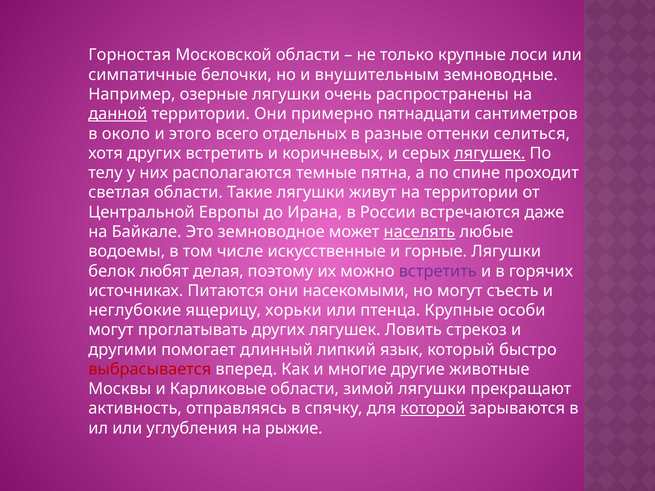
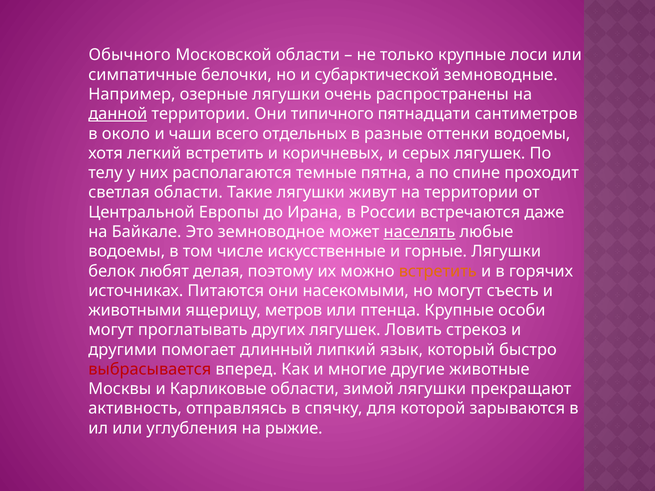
Горностая: Горностая -> Обычного (130, 55)
внушительным: внушительным -> субарктической (377, 75)
примерно: примерно -> типичного (332, 114)
этого: этого -> чаши (190, 134)
оттенки селиться: селиться -> водоемы (532, 134)
хотя других: других -> легкий (154, 153)
лягушек underline: present -> none (490, 153)
встретить colour: purple -> orange (438, 271)
неглубокие: неглубокие -> животными (135, 311)
хорьки: хорьки -> метров (294, 311)
которой underline: present -> none (433, 409)
